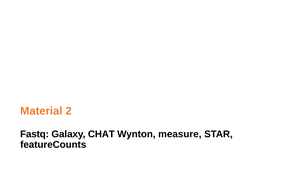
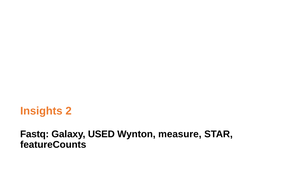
Material: Material -> Insights (41, 111)
CHAT: CHAT -> USED (101, 134)
